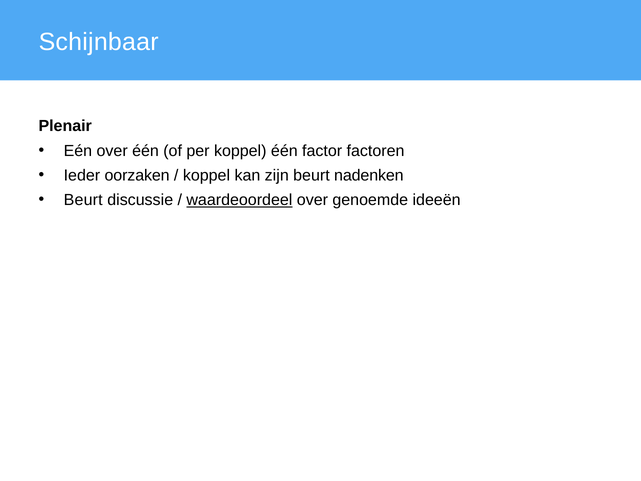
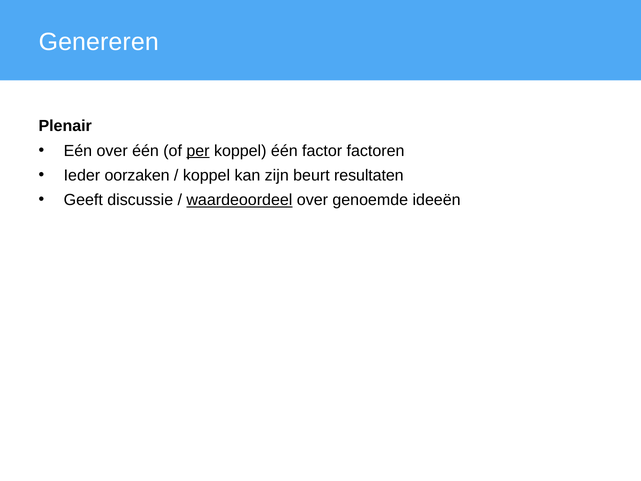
Schijnbaar: Schijnbaar -> Genereren (99, 42)
per underline: none -> present (198, 151)
nadenken: nadenken -> resultaten (369, 175)
Beurt: Beurt -> Geeft (83, 200)
